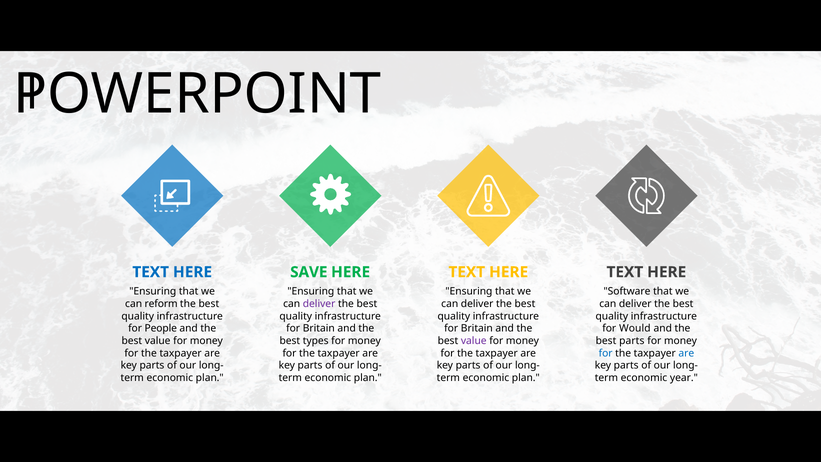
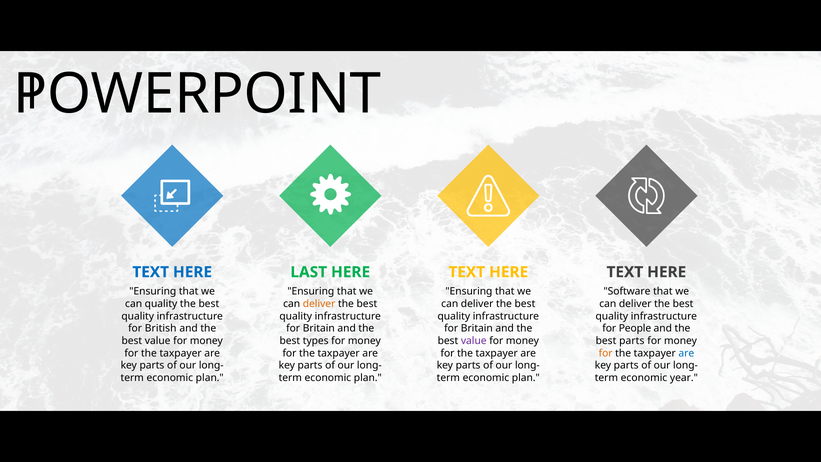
SAVE: SAVE -> LAST (309, 272)
can reform: reform -> quality (161, 304)
deliver colour: purple -> orange (319, 304)
People: People -> British (161, 328)
Would: Would -> People (635, 328)
for colour: blue -> orange (606, 353)
